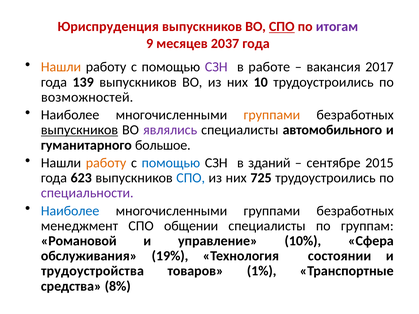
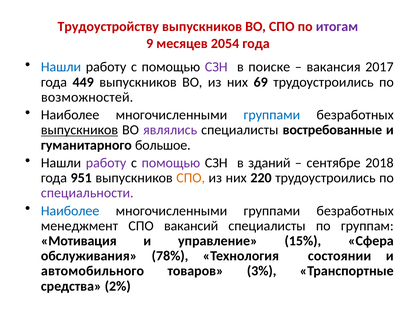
Юриспруденция: Юриспруденция -> Трудоустройству (108, 27)
СПО underline: present -> none (282, 27)
2037: 2037 -> 2054 (225, 43)
Нашли colour: orange -> blue (61, 67)
работе: работе -> поиске (269, 67)
139: 139 -> 449 (83, 82)
10: 10 -> 69 (261, 82)
группами colour: orange -> blue (272, 115)
автомобильного: автомобильного -> востребованные (332, 130)
работу colour: orange -> purple (106, 163)
помощью colour: blue -> purple (171, 163)
2015: 2015 -> 2018 (379, 163)
623: 623 -> 951 (81, 178)
СПО colour: blue -> orange (191, 178)
725: 725 -> 220 (261, 178)
общении: общении -> вакансий (191, 226)
Романовой: Романовой -> Мотивация (79, 241)
10%: 10% -> 15% (303, 241)
19%: 19% -> 78% (170, 256)
трудоустройства: трудоустройства -> автомобильного (93, 271)
1%: 1% -> 3% (262, 271)
8%: 8% -> 2% (118, 286)
